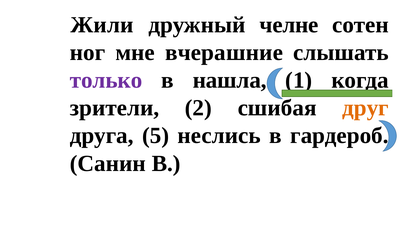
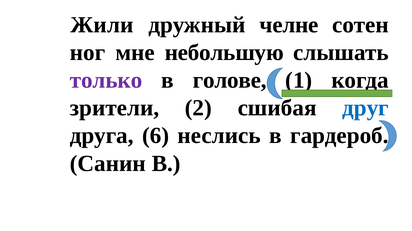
вчерашние: вчерашние -> небольшую (224, 53)
нашла: нашла -> голове (230, 80)
друг colour: orange -> blue (366, 108)
5: 5 -> 6 (156, 136)
